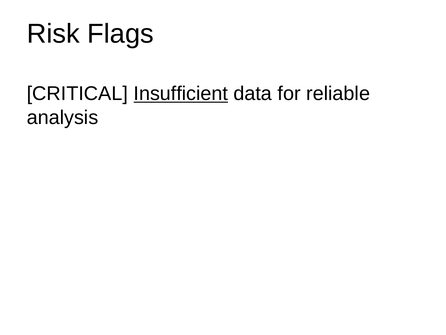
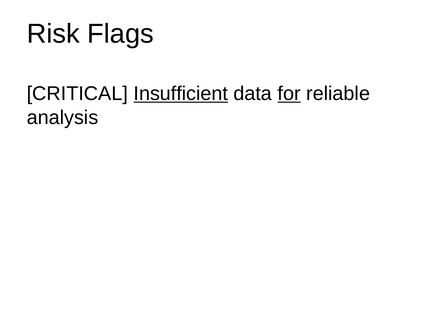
for underline: none -> present (289, 94)
